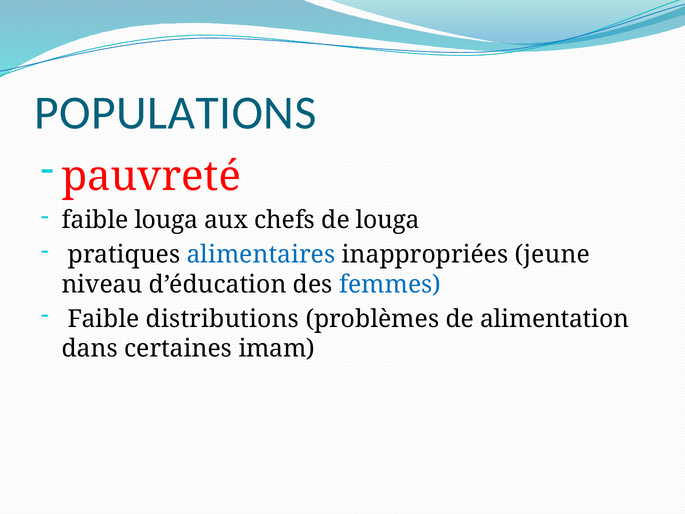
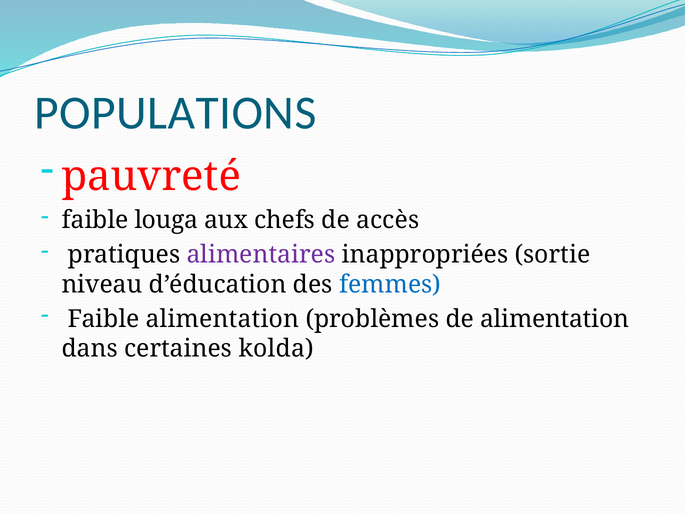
de louga: louga -> accès (388, 220)
alimentaires colour: blue -> purple (261, 255)
jeune: jeune -> sortie (552, 255)
Faible distributions: distributions -> alimentation (222, 319)
imam: imam -> kolda (276, 349)
